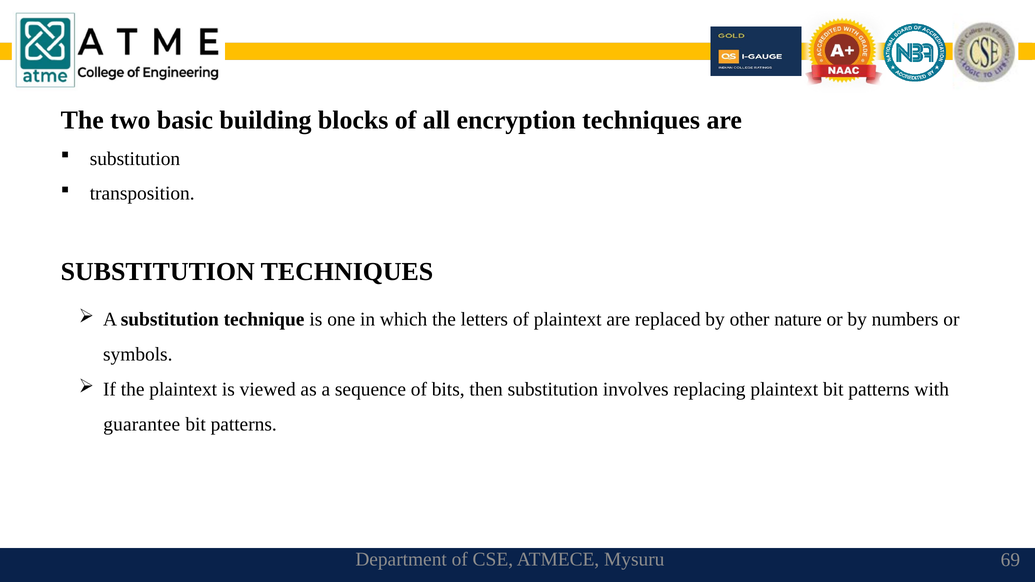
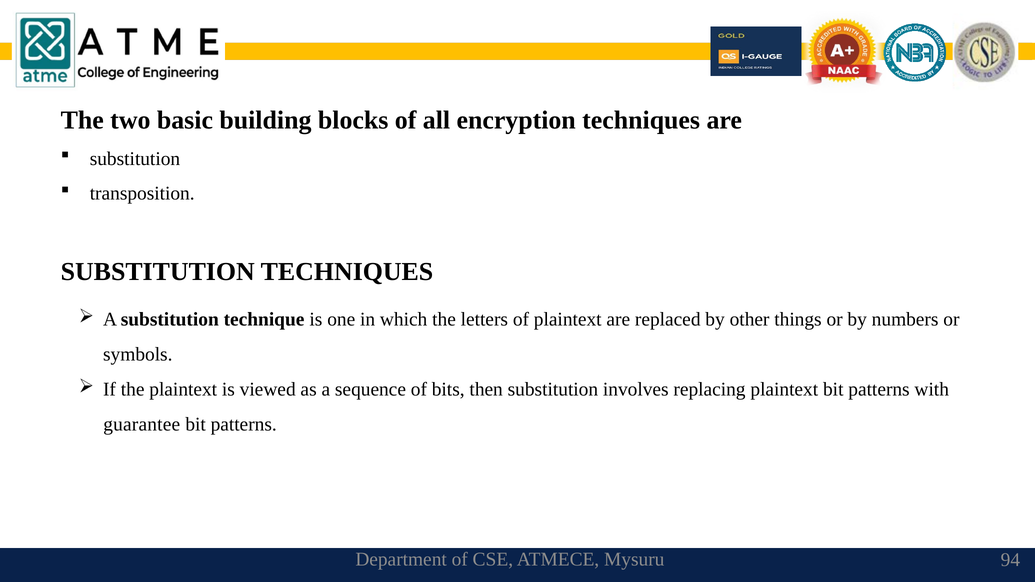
nature: nature -> things (798, 320)
69: 69 -> 94 (1010, 560)
